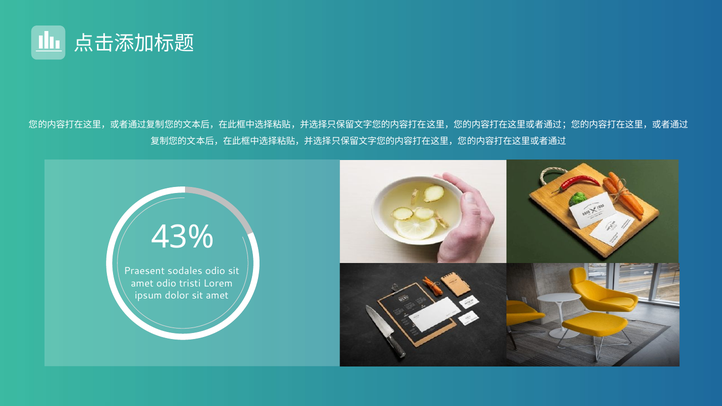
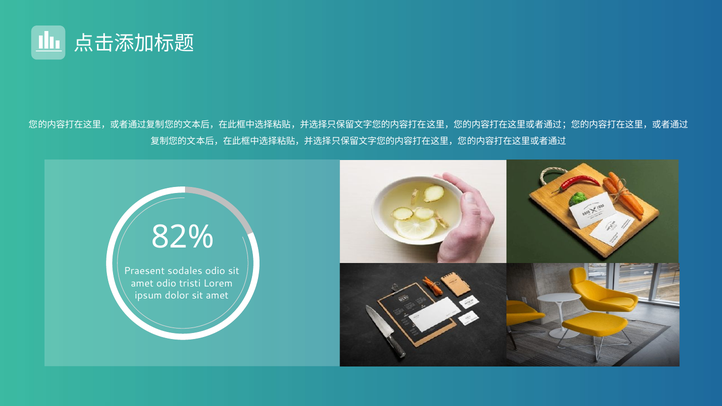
43%: 43% -> 82% (183, 237)
